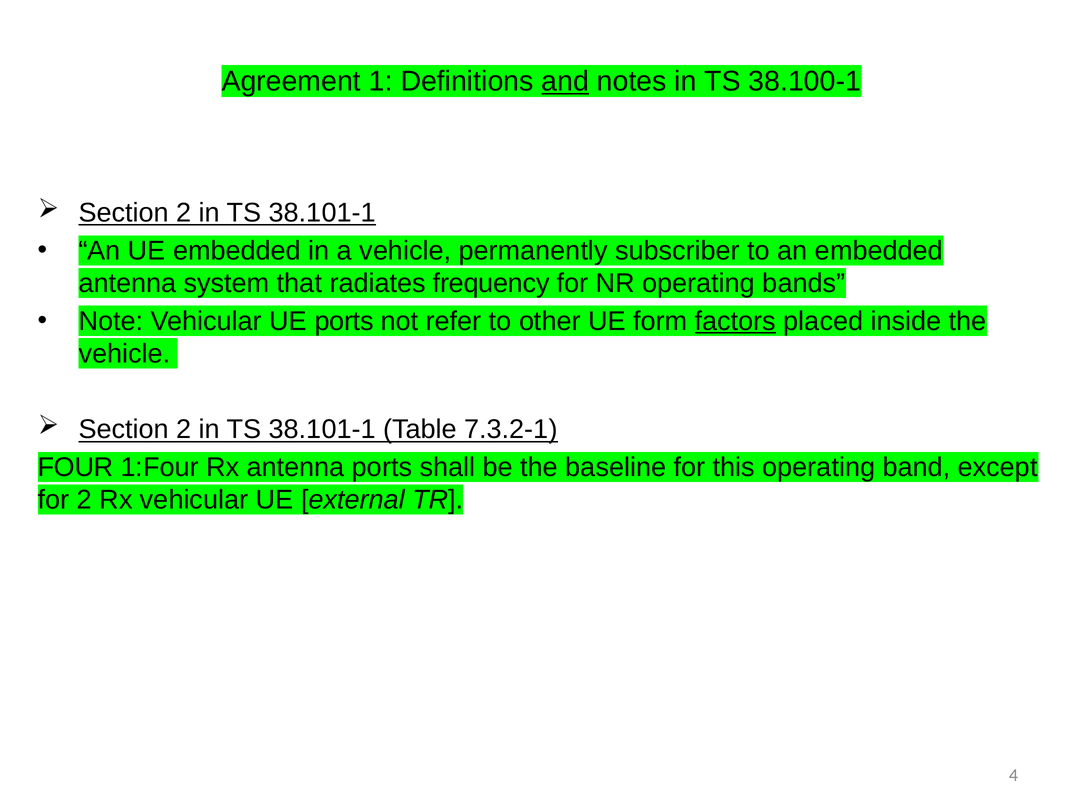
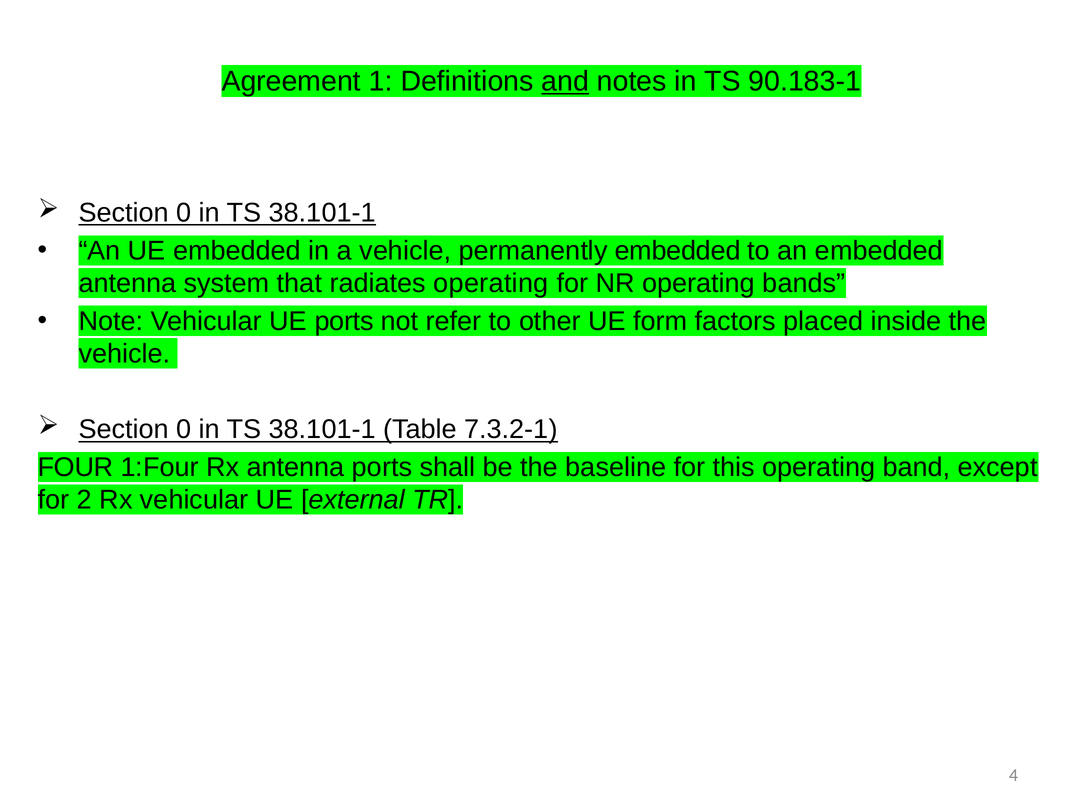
38.100-1: 38.100-1 -> 90.183-1 (805, 81)
2: 2 -> 0 (184, 213)
permanently subscriber: subscriber -> embedded (678, 251)
radiates frequency: frequency -> operating (491, 283)
factors underline: present -> none (735, 321)
2: 2 -> 0 (184, 430)
